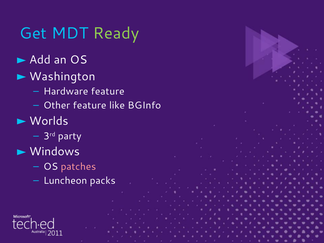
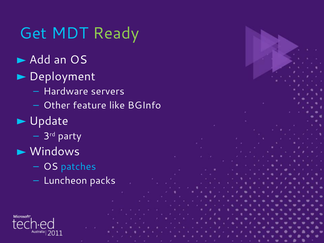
Washington: Washington -> Deployment (62, 76)
Hardware feature: feature -> servers (108, 91)
Worlds: Worlds -> Update (49, 121)
patches colour: pink -> light blue (78, 167)
